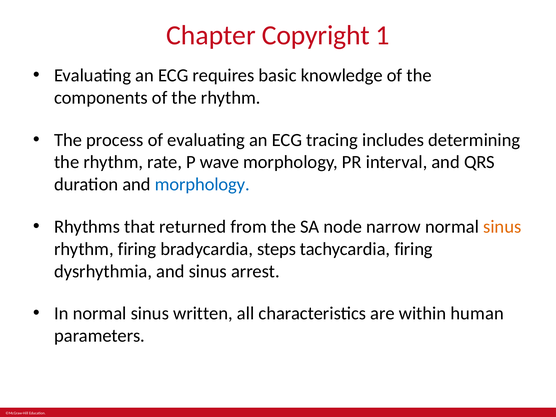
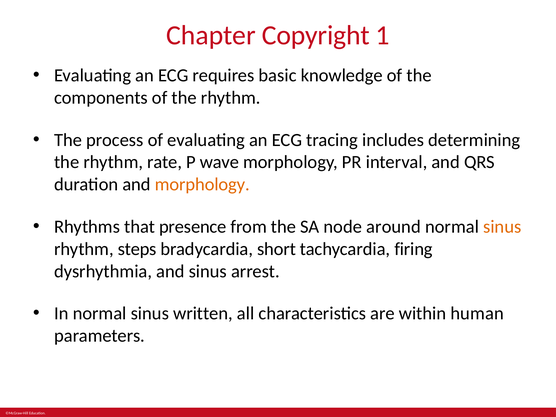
morphology colour: blue -> orange (202, 184)
returned: returned -> presence (193, 227)
narrow: narrow -> around (394, 227)
rhythm firing: firing -> steps (137, 249)
steps: steps -> short (277, 249)
